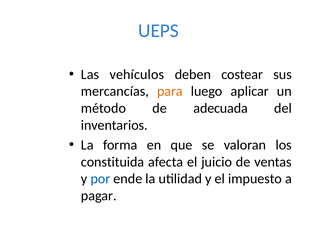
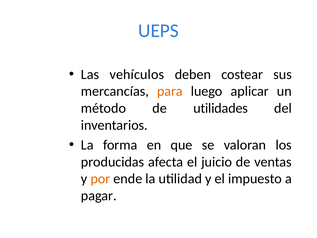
adecuada: adecuada -> utilidades (221, 108)
constituida: constituida -> producidas (113, 162)
por colour: blue -> orange (100, 179)
